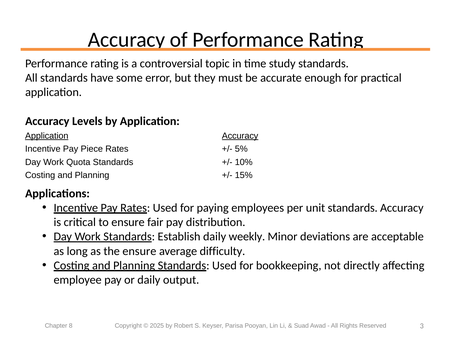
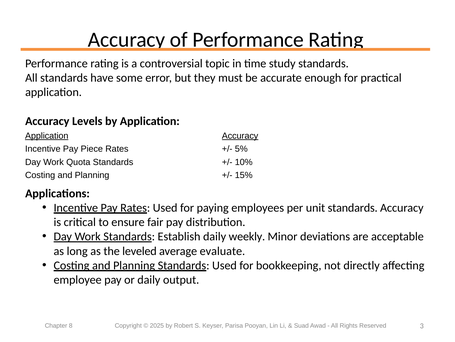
the ensure: ensure -> leveled (139, 251)
difficulty: difficulty -> evaluate (222, 251)
